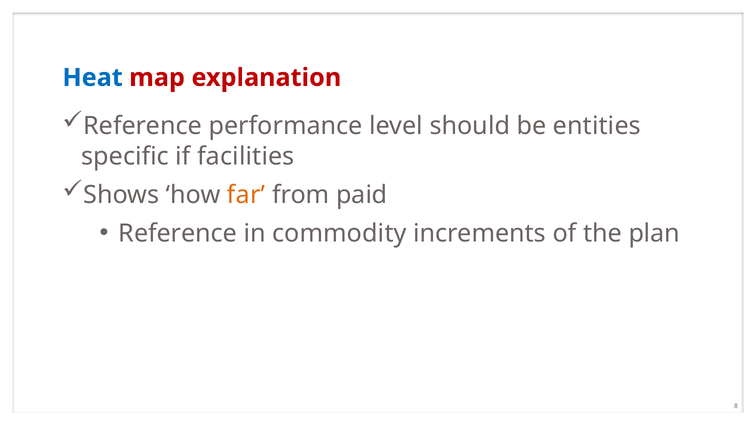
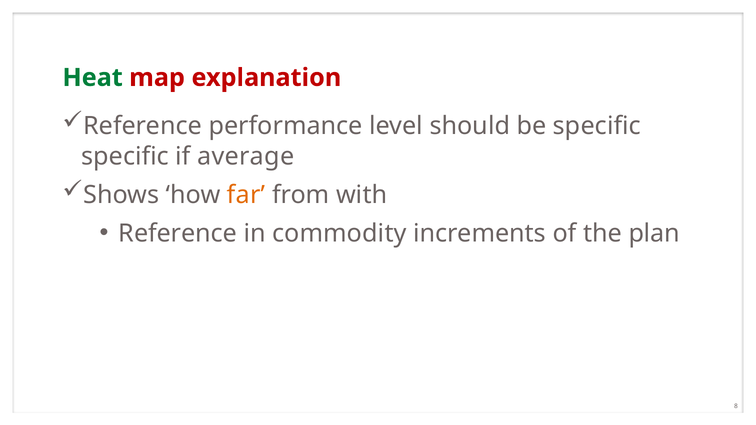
Heat colour: blue -> green (93, 78)
be entities: entities -> specific (597, 126)
facilities: facilities -> average (246, 156)
paid: paid -> with (362, 195)
